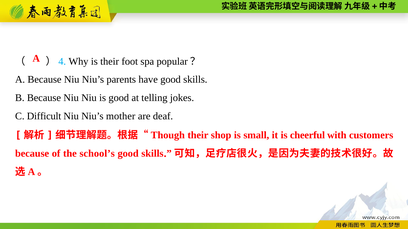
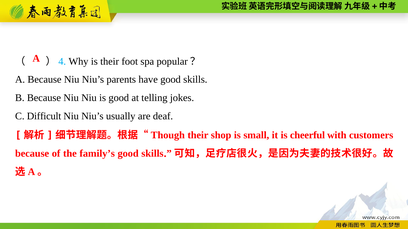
mother: mother -> usually (121, 117)
school’s: school’s -> family’s (97, 154)
